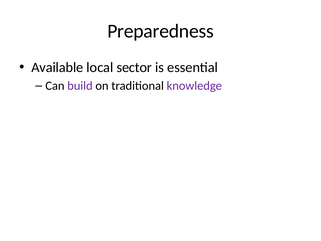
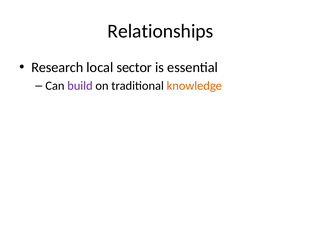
Preparedness: Preparedness -> Relationships (160, 31)
Available: Available -> Research (57, 67)
knowledge colour: purple -> orange (194, 86)
